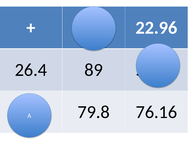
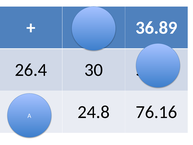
22.96: 22.96 -> 36.89 (156, 28)
89: 89 -> 30 (94, 70)
79.8: 79.8 -> 24.8 (94, 112)
